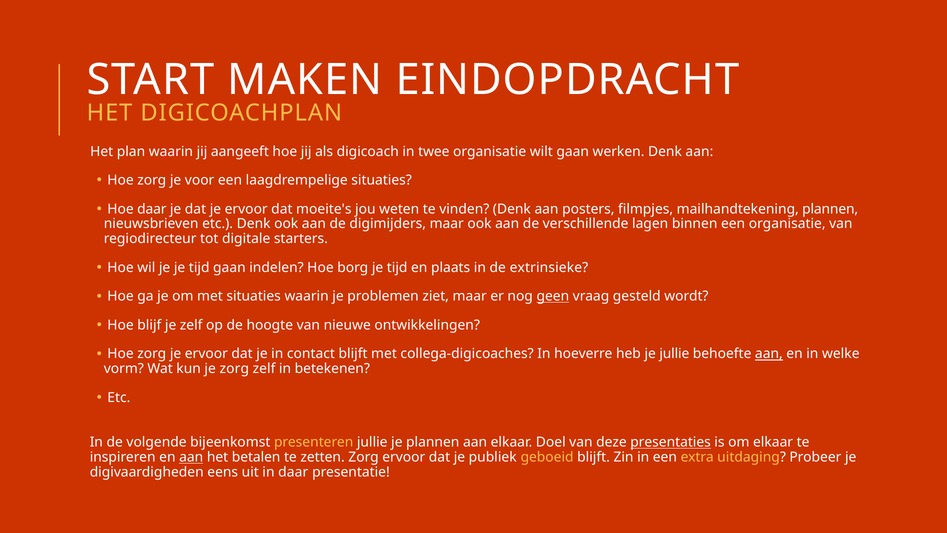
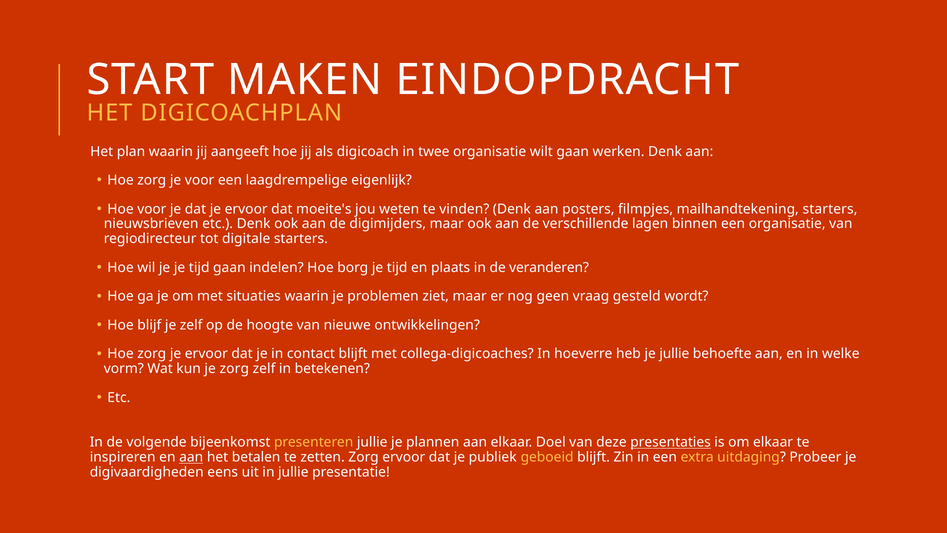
laagdrempelige situaties: situaties -> eigenlijk (382, 180)
Hoe daar: daar -> voor (152, 209)
mailhandtekening plannen: plannen -> starters (830, 209)
extrinsieke: extrinsieke -> veranderen (549, 267)
geen underline: present -> none (553, 296)
aan underline: present -> none (769, 354)
in daar: daar -> jullie (293, 472)
